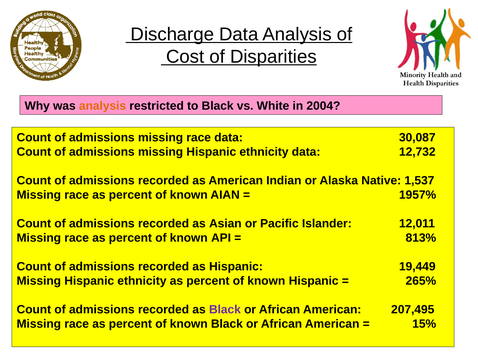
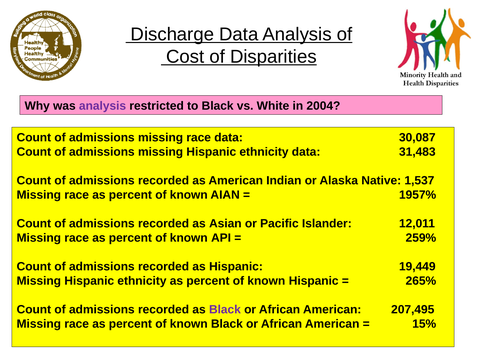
analysis colour: orange -> purple (103, 106)
12,732: 12,732 -> 31,483 (417, 152)
813%: 813% -> 259% (421, 238)
